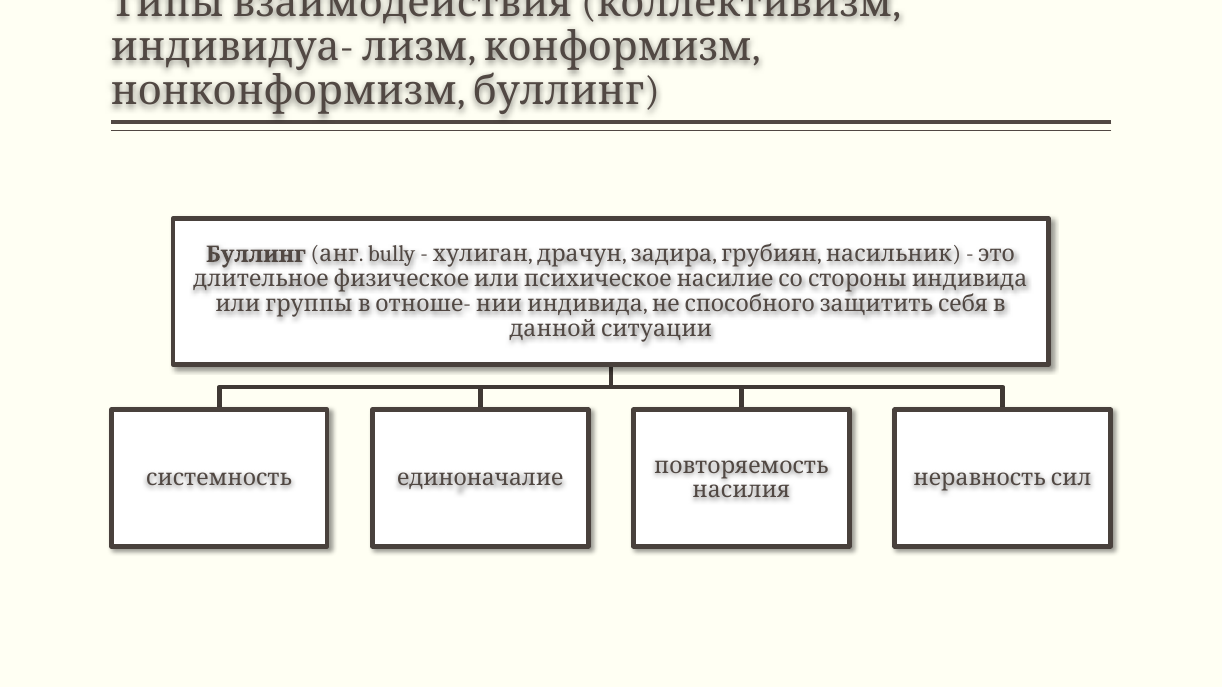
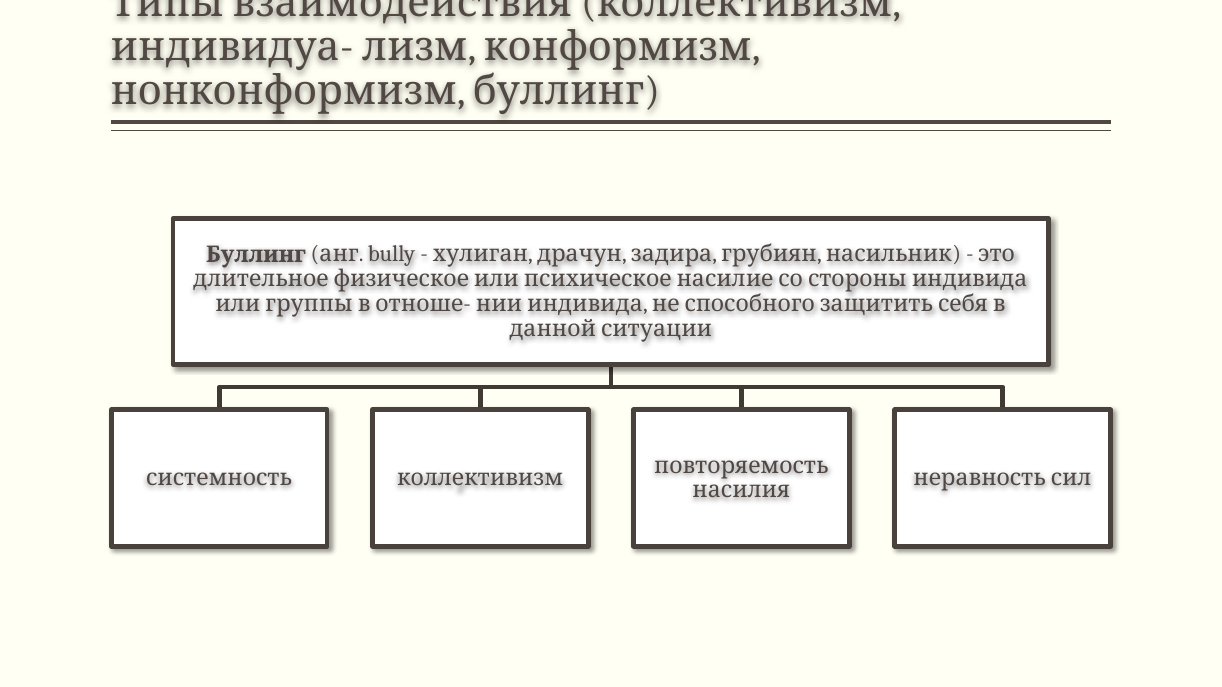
системность единоначалие: единоначалие -> коллективизм (480, 478)
